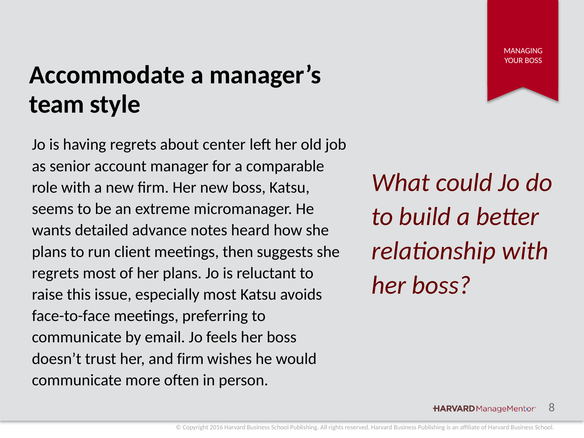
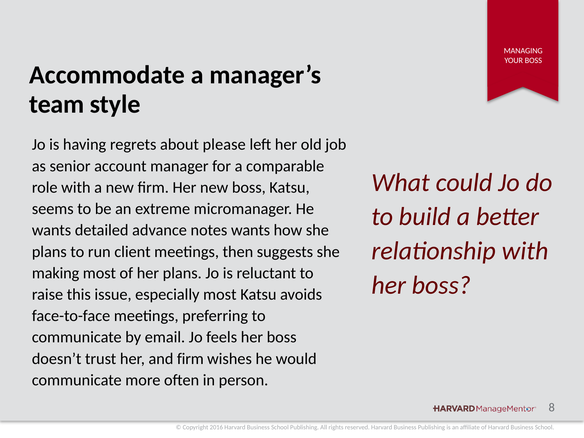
center: center -> please (224, 145)
notes heard: heard -> wants (251, 230)
regrets: regrets -> making (56, 273)
